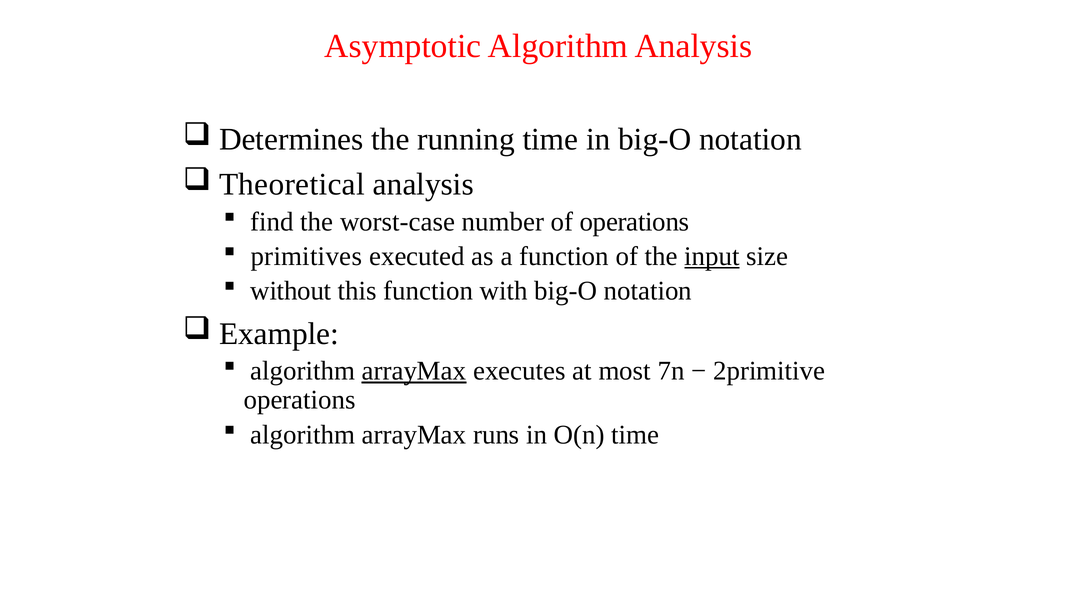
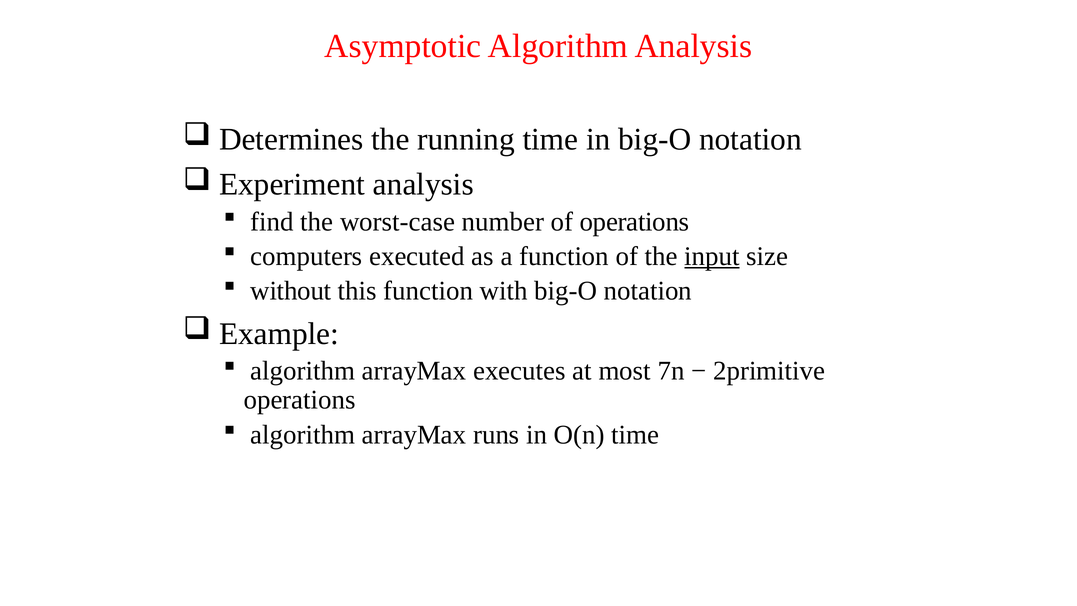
Theoretical: Theoretical -> Experiment (292, 184)
primitives: primitives -> computers (306, 256)
arrayMax underline: present -> none (414, 371)
